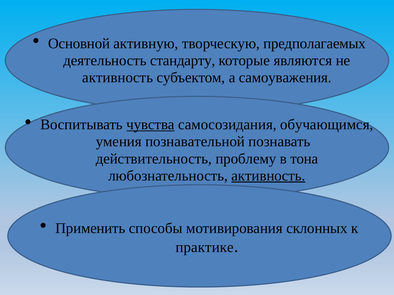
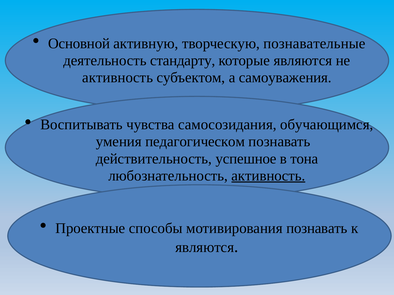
предполагаемых: предполагаемых -> познавательные (314, 44)
чувства underline: present -> none (150, 125)
познавательной: познавательной -> педагогическом (195, 142)
проблему: проблему -> успешное (246, 159)
Применить: Применить -> Проектные (90, 229)
мотивирования склонных: склонных -> познавать (317, 229)
практике: практике -> являются (205, 248)
